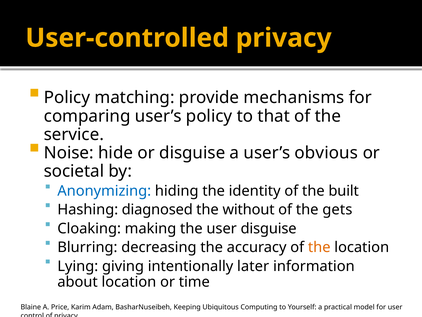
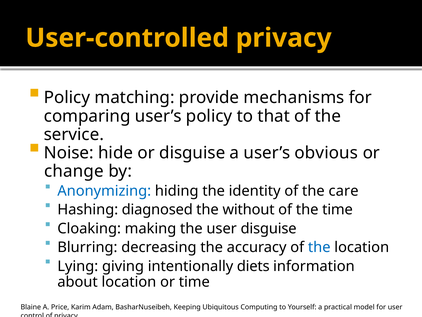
societal: societal -> change (74, 171)
built: built -> care (344, 191)
the gets: gets -> time (337, 209)
the colour: orange -> blue (319, 247)
later: later -> diets (253, 266)
